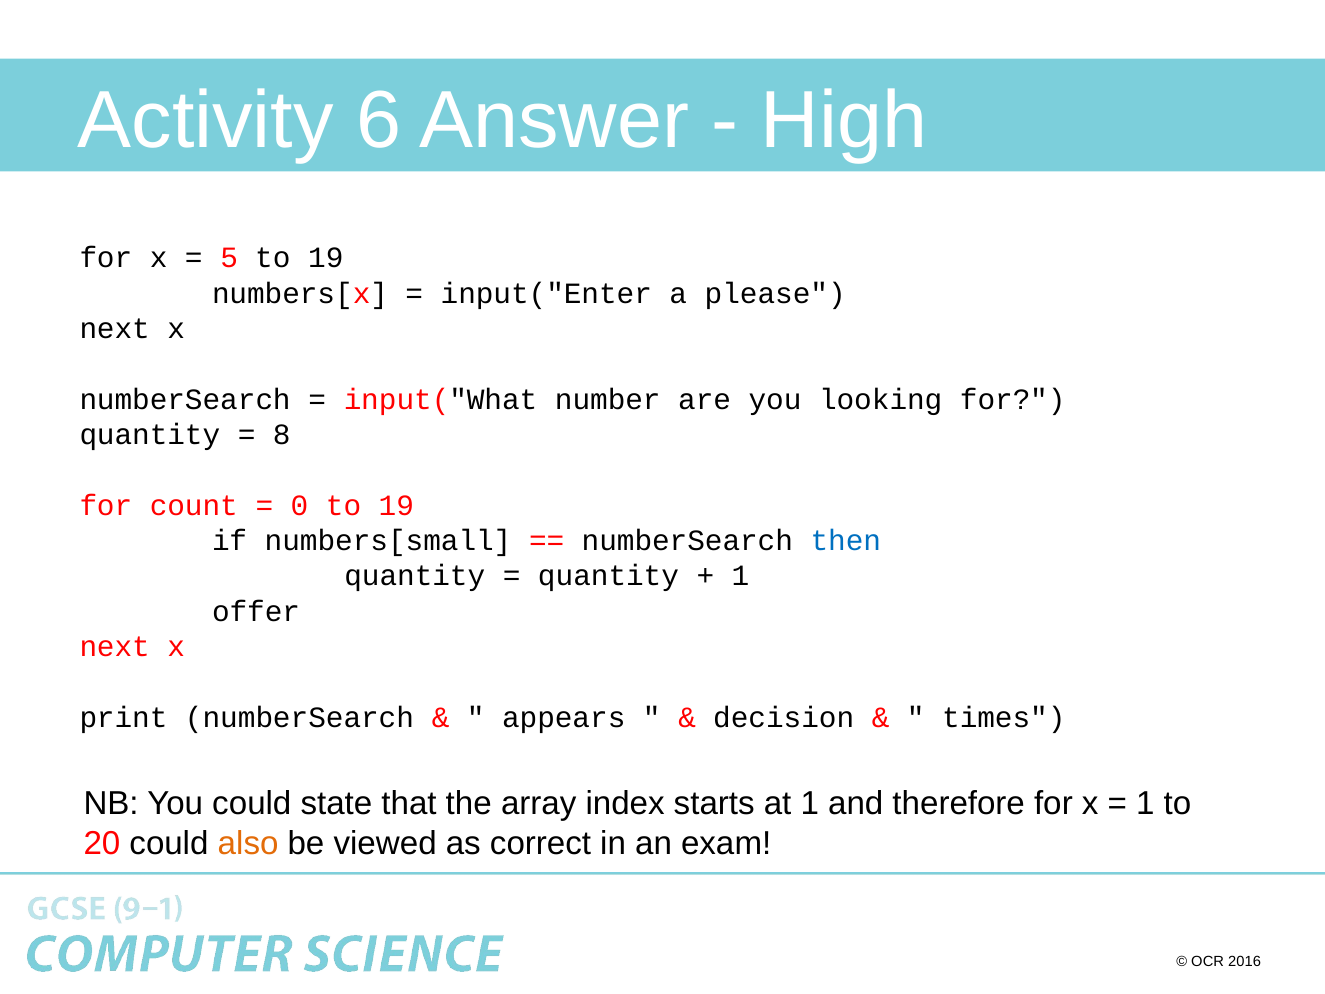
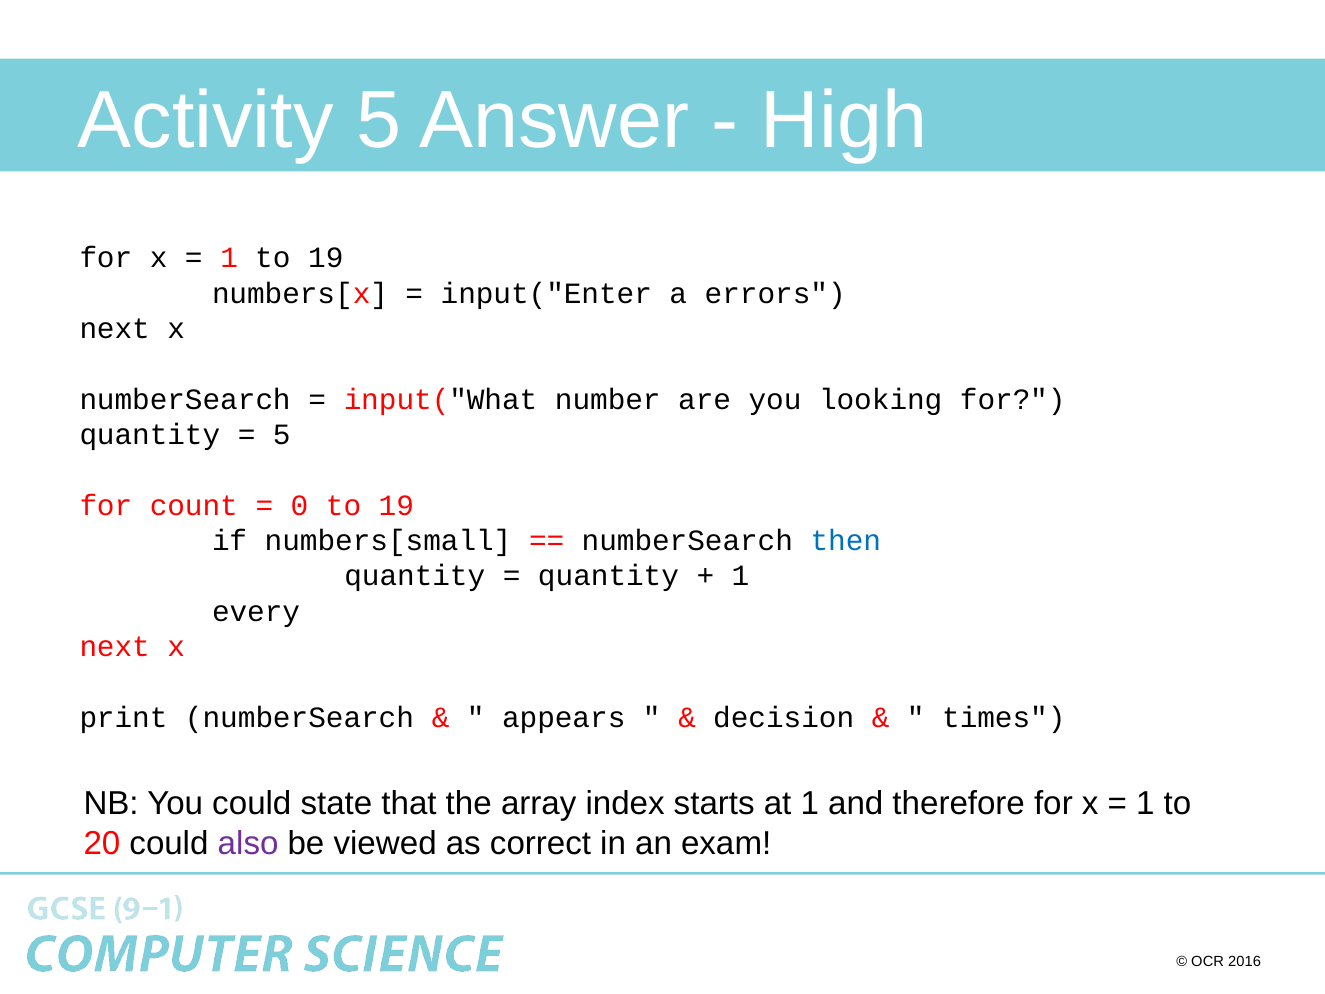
Activity 6: 6 -> 5 (379, 121)
5: 5 -> 1 (229, 258)
please: please -> errors (775, 294)
8: 8 -> 5 (282, 435)
offer: offer -> every (256, 611)
also colour: orange -> purple (248, 843)
